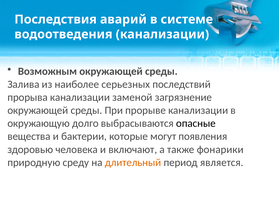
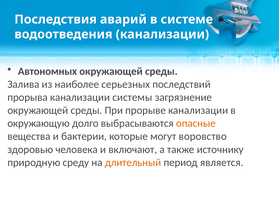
Возможным: Возможным -> Автономных (47, 71)
заменой: заменой -> системы (132, 97)
опасные colour: black -> orange (196, 124)
появления: появления -> воровство (203, 137)
фонарики: фонарики -> источнику (220, 150)
